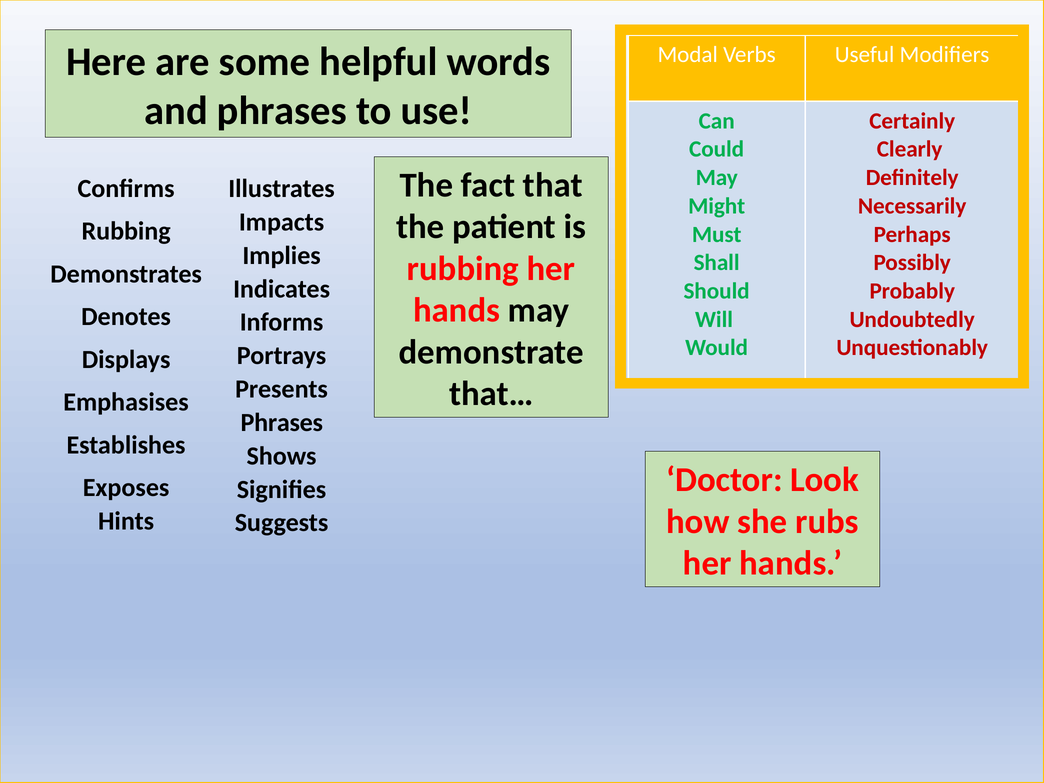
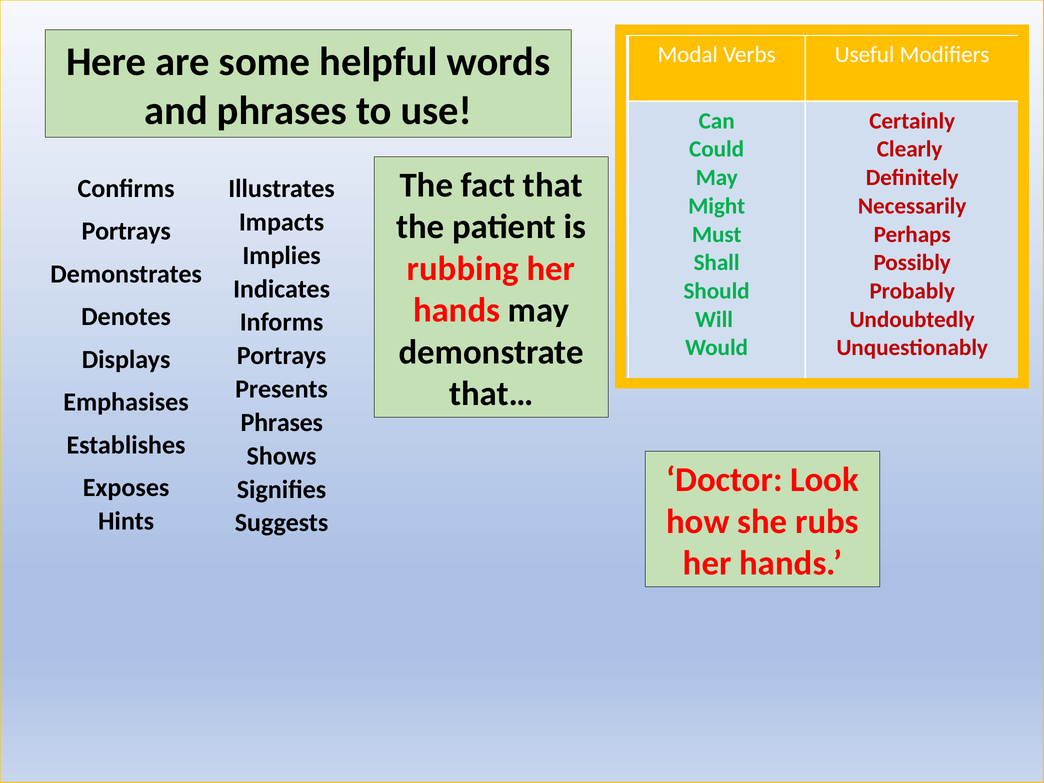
Rubbing: Rubbing -> Portrays (126, 231)
